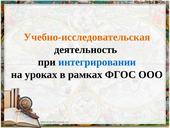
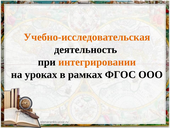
интегрировании colour: blue -> orange (97, 62)
